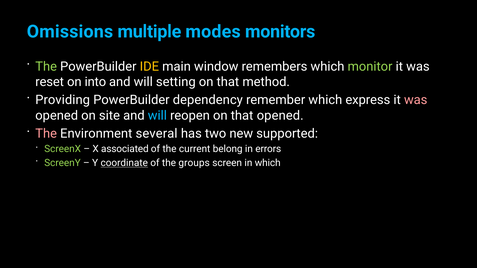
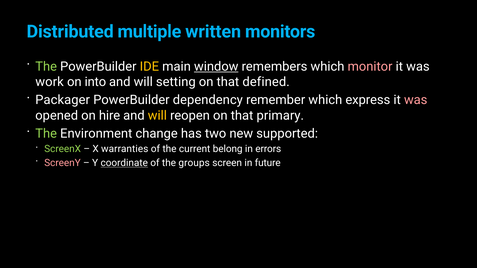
Omissions: Omissions -> Distributed (70, 32)
modes: modes -> written (213, 32)
window underline: none -> present (216, 67)
monitor colour: light green -> pink (370, 67)
reset: reset -> work (50, 82)
method: method -> defined (266, 82)
Providing: Providing -> Packager (63, 100)
site: site -> hire (110, 116)
will colour: light blue -> yellow (157, 116)
that opened: opened -> primary (280, 116)
The colour: pink -> light green (46, 134)
several: several -> change (157, 134)
associated: associated -> warranties (125, 149)
ScreenY colour: light green -> pink (62, 163)
in which: which -> future (268, 163)
